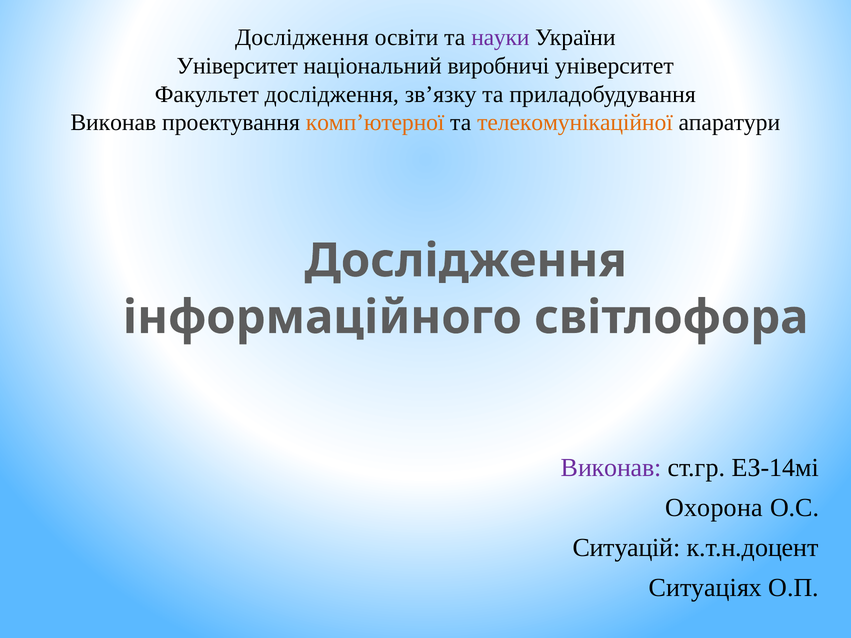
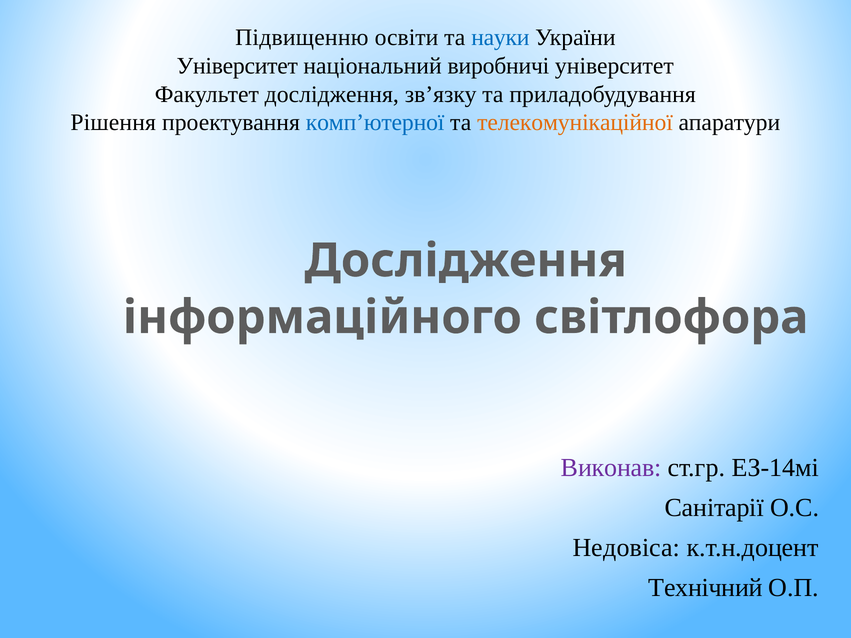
Дослідження: Дослідження -> Підвищенню (302, 38)
науки colour: purple -> blue (500, 38)
Виконав: Виконав -> Рішення (113, 123)
комп’ютерної colour: orange -> blue (375, 123)
Охорона: Охорона -> Санітарії (714, 508)
Ситуацій: Ситуацій -> Недовіса (626, 548)
Ситуаціях: Ситуаціях -> Технічний (706, 588)
